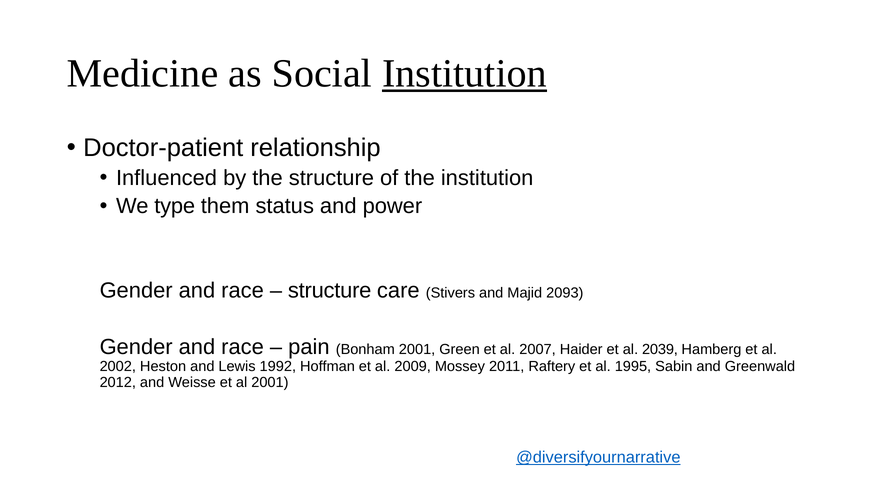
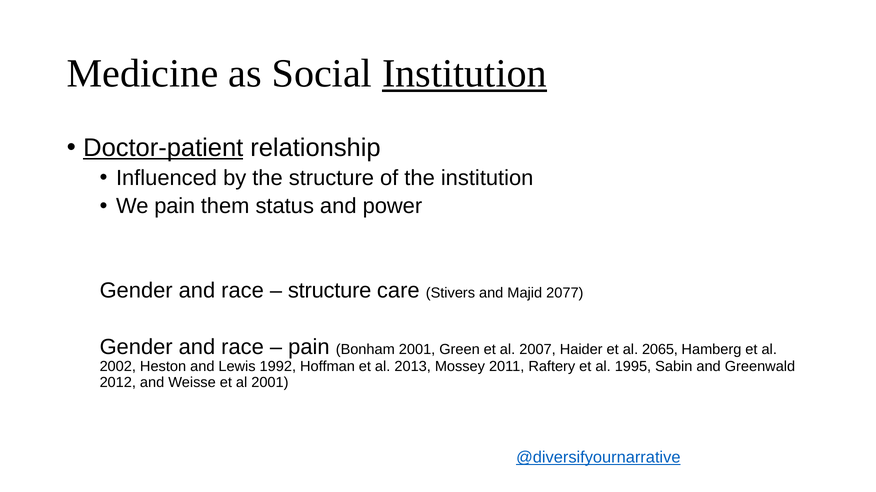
Doctor-patient underline: none -> present (163, 148)
We type: type -> pain (175, 207)
2093: 2093 -> 2077 (565, 293)
2039: 2039 -> 2065 (660, 350)
2009: 2009 -> 2013 (413, 367)
